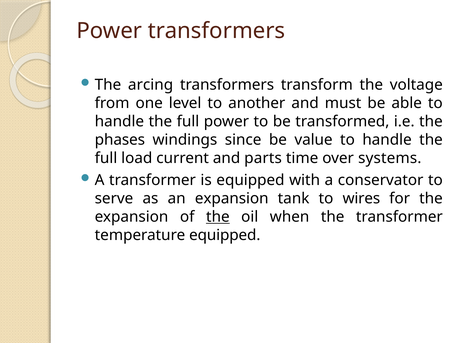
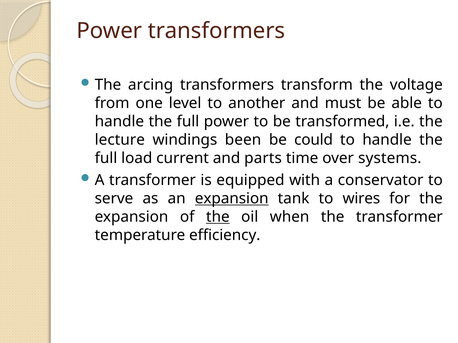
phases: phases -> lecture (120, 140)
since: since -> been (243, 140)
value: value -> could (314, 140)
expansion underline: none -> present (232, 199)
temperature equipped: equipped -> efficiency (225, 235)
